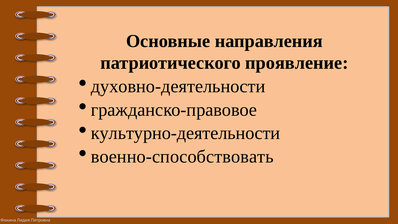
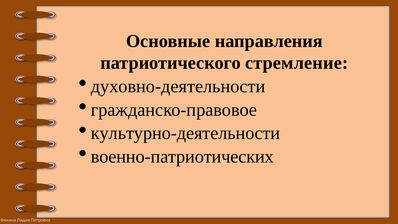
проявление: проявление -> стремление (297, 63)
военно-способствовать: военно-способствовать -> военно-патриотических (182, 157)
